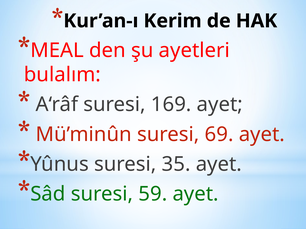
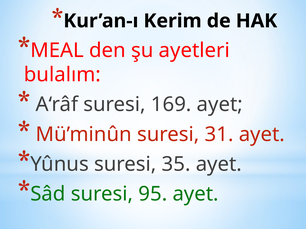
69: 69 -> 31 (219, 135)
59: 59 -> 95 (153, 194)
